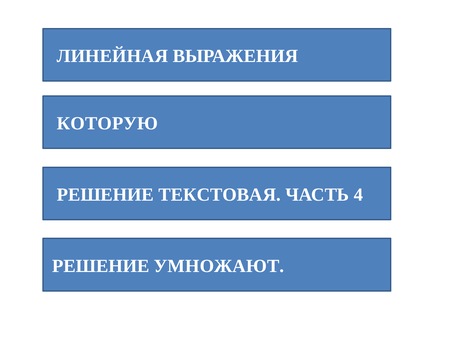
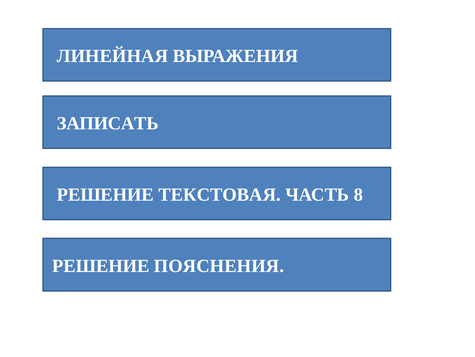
КОТОРУЮ: КОТОРУЮ -> ЗАПИСАТЬ (108, 123)
4: 4 -> 8 (358, 194)
УМНОЖАЮТ: УМНОЖАЮТ -> ПОЯСНЕНИЯ (219, 265)
